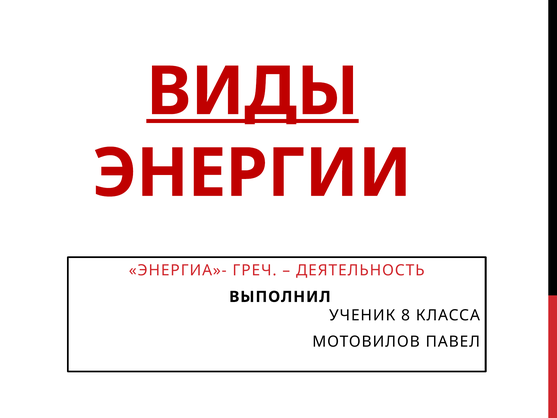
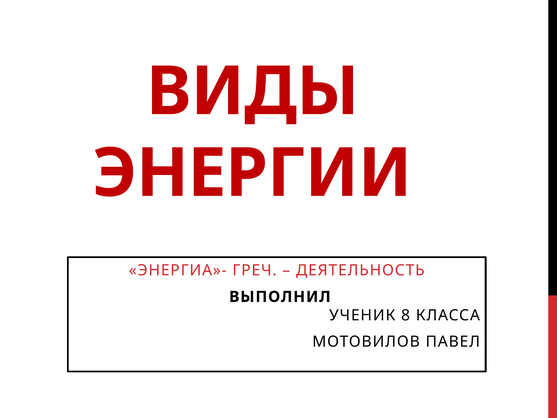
ВИДЫ underline: present -> none (253, 92)
